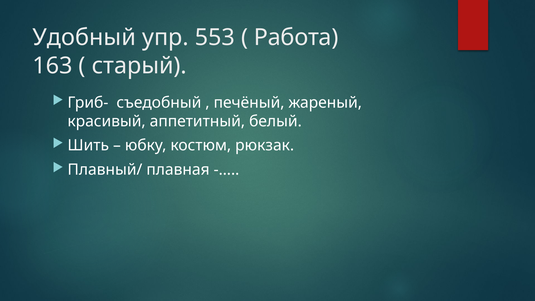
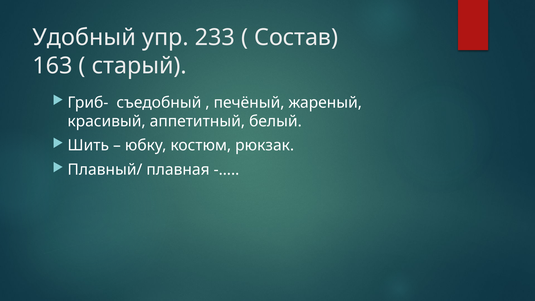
553: 553 -> 233 (215, 38)
Работа: Работа -> Состав (296, 38)
